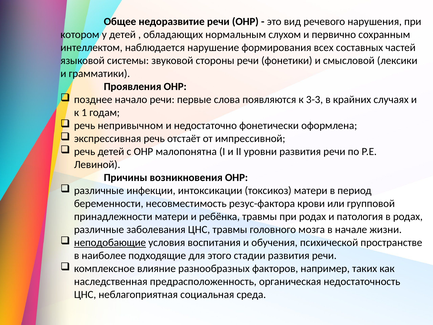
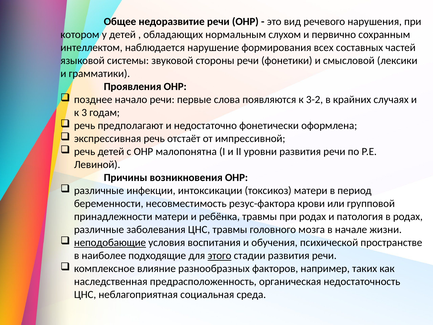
3-3: 3-3 -> 3-2 (315, 100)
1: 1 -> 3 (84, 113)
непривычном: непривычном -> предполагают (130, 126)
этого underline: none -> present (219, 256)
